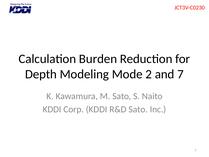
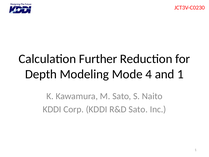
Burden: Burden -> Further (98, 59)
2: 2 -> 4 (149, 74)
and 7: 7 -> 1 (180, 74)
